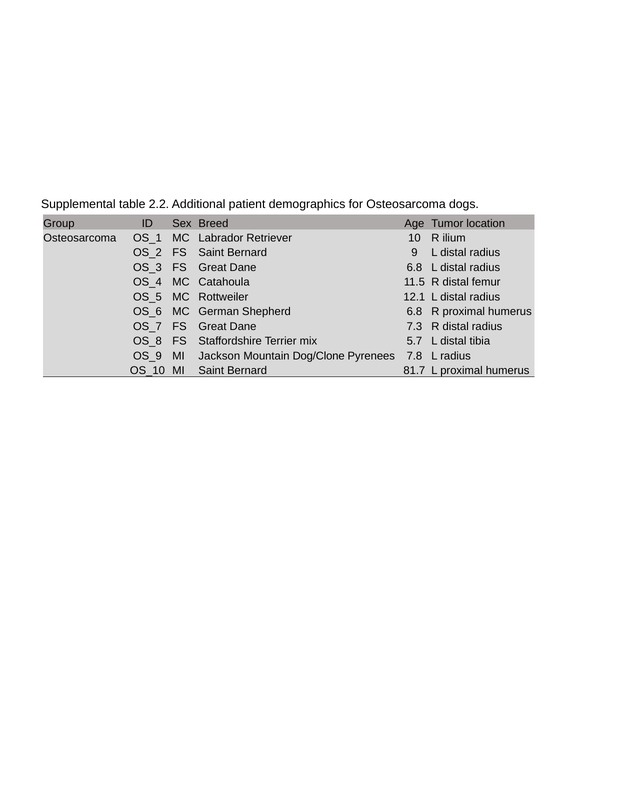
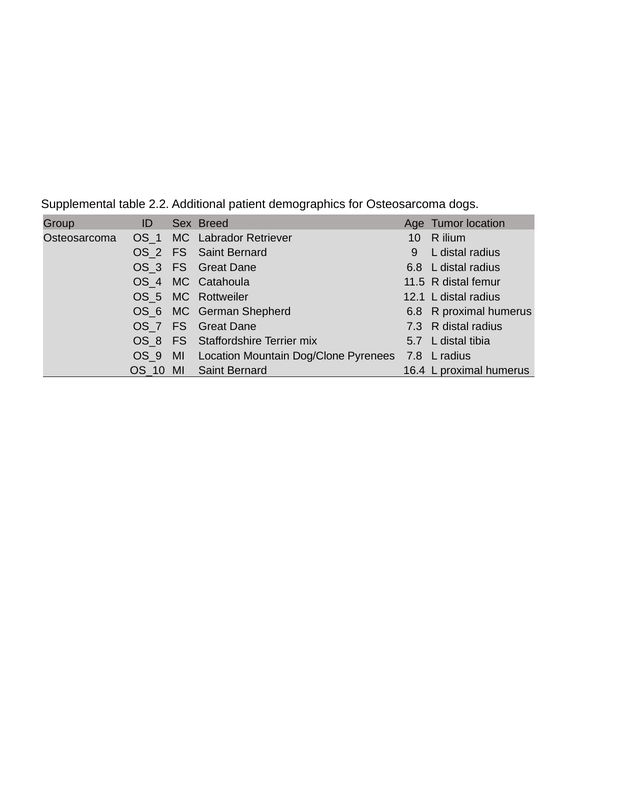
MI Jackson: Jackson -> Location (219, 356)
81.7: 81.7 -> 16.4 (414, 371)
